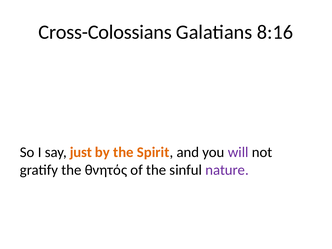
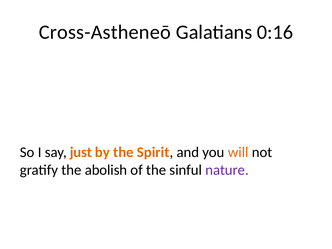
Cross-Colossians: Cross-Colossians -> Cross-Astheneō (105, 32)
8:16: 8:16 -> 0:16 (275, 32)
will colour: purple -> orange (238, 152)
θνητός: θνητός -> abolish (106, 170)
